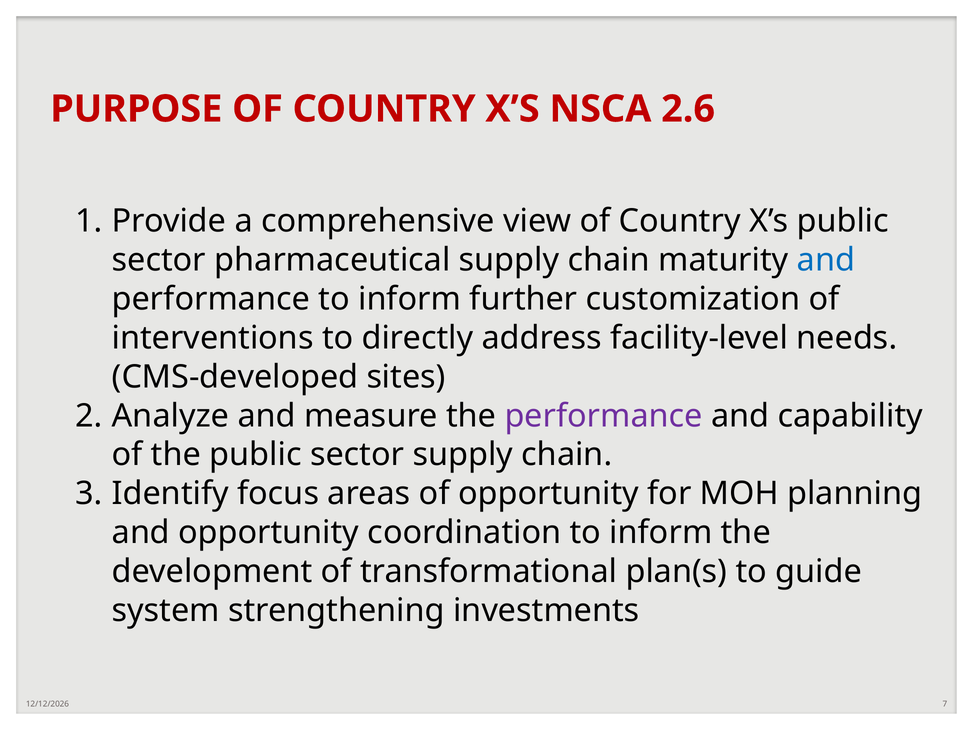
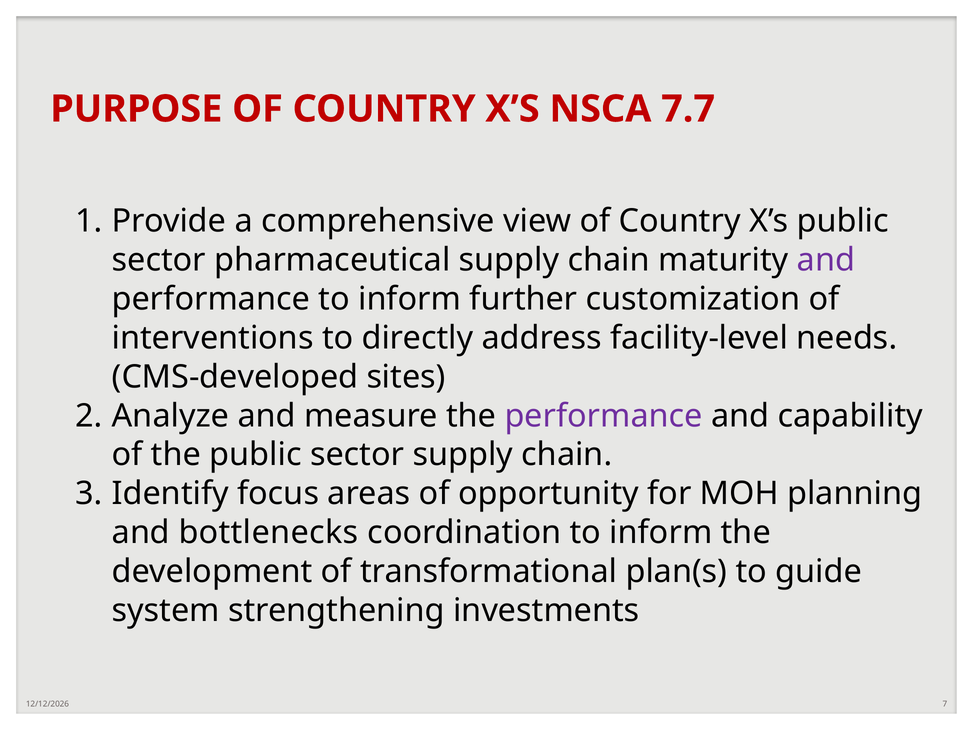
2.6: 2.6 -> 7.7 (688, 109)
and colour: blue -> purple (826, 260)
and opportunity: opportunity -> bottlenecks (269, 532)
